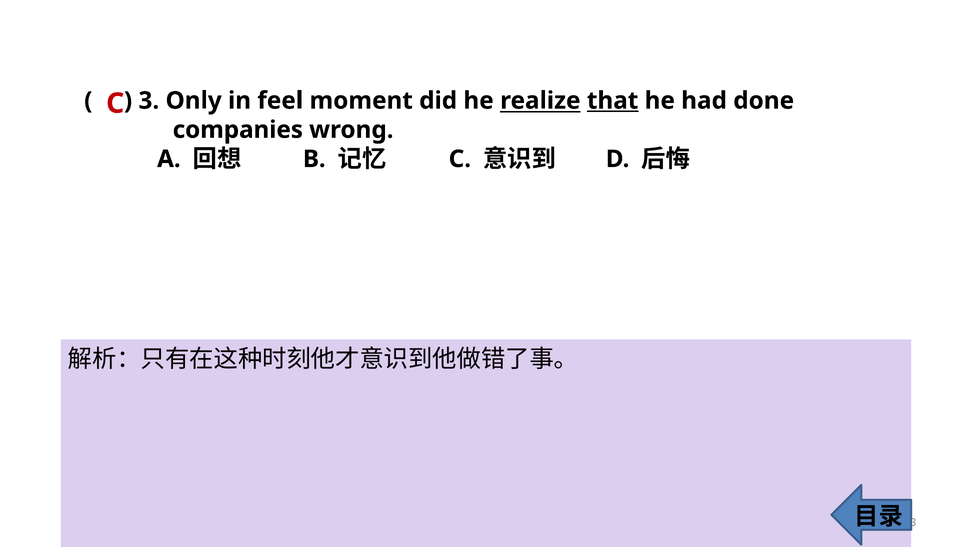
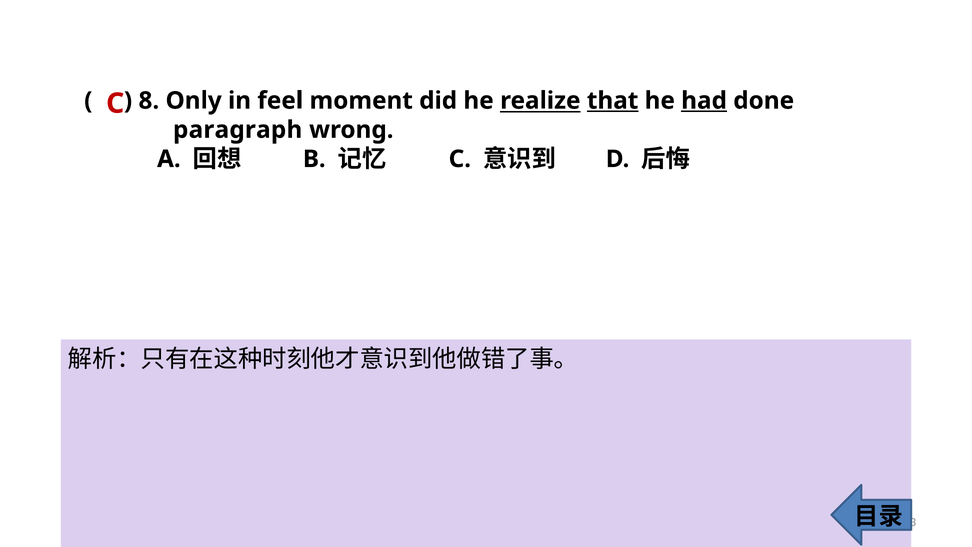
3: 3 -> 8 (149, 101)
had underline: none -> present (704, 101)
companies: companies -> paragraph (238, 130)
